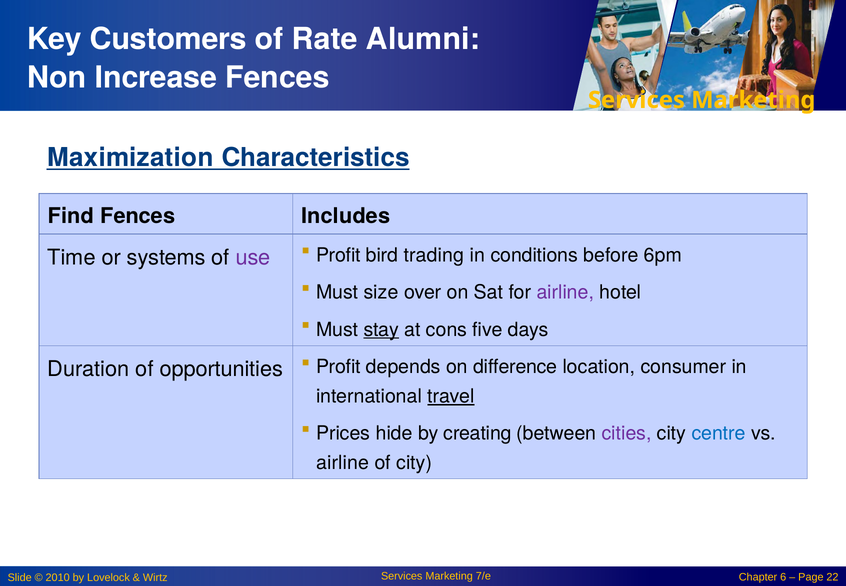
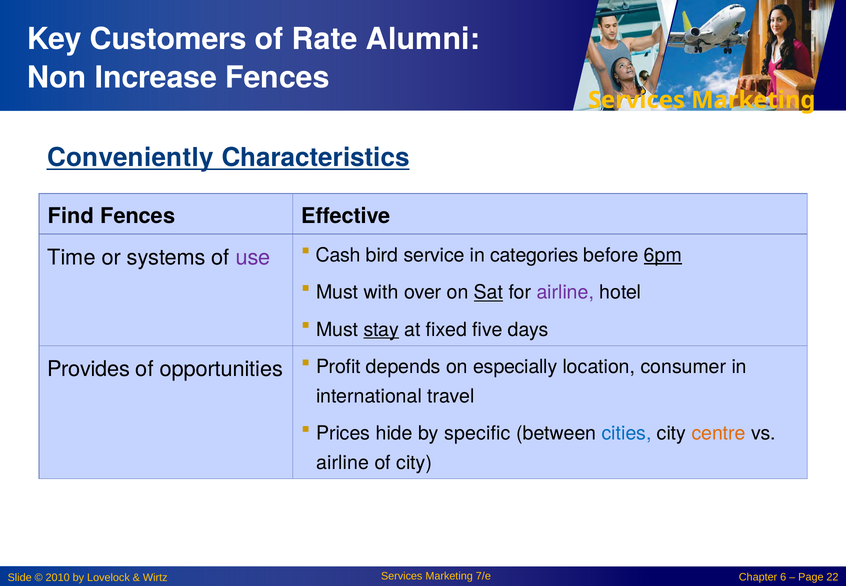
Maximization: Maximization -> Conveniently (130, 157)
Includes: Includes -> Effective (346, 216)
Profit: Profit -> Cash (338, 255)
trading: trading -> service (434, 255)
conditions: conditions -> categories (534, 255)
6pm underline: none -> present (663, 255)
size: size -> with (381, 292)
Sat underline: none -> present (489, 292)
cons: cons -> fixed (447, 330)
Duration: Duration -> Provides (89, 369)
difference: difference -> especially (515, 367)
travel underline: present -> none (451, 396)
creating: creating -> specific (477, 433)
cities colour: purple -> blue (627, 433)
centre colour: blue -> orange (719, 433)
